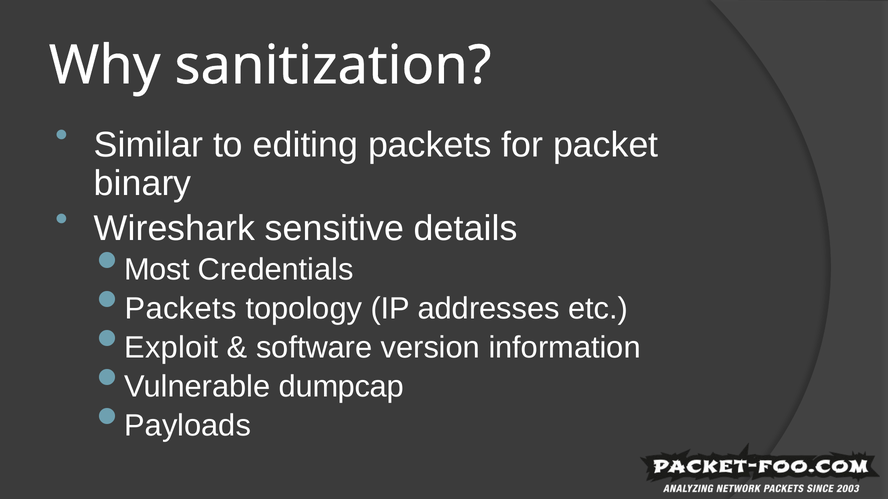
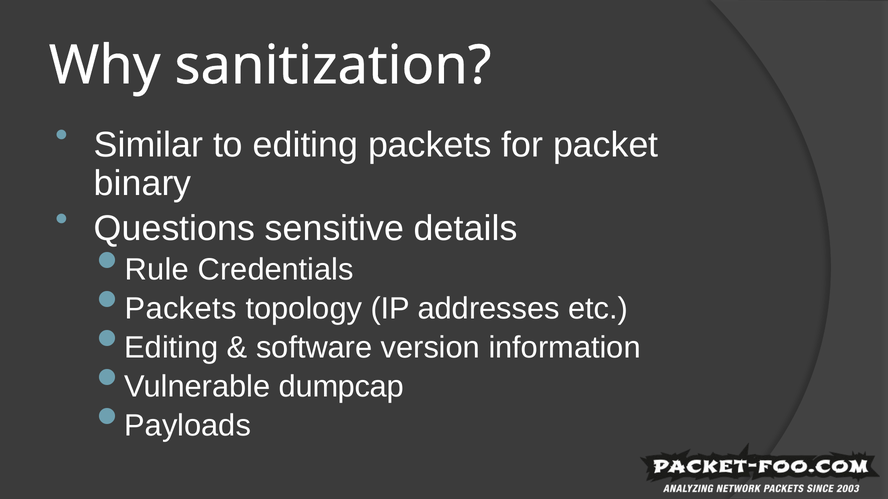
Wireshark: Wireshark -> Questions (174, 229)
Most: Most -> Rule (157, 270)
Exploit: Exploit -> Editing (172, 348)
